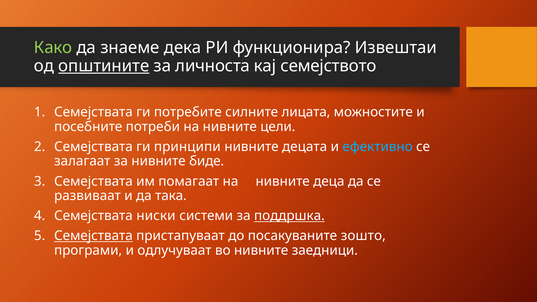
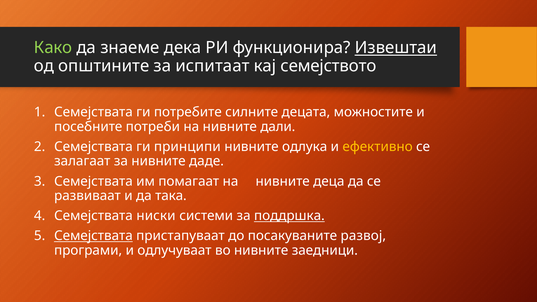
Извештаи underline: none -> present (396, 48)
општините underline: present -> none (104, 66)
личноста: личноста -> испитаат (213, 66)
лицата: лицата -> децата (306, 112)
цели: цели -> дали (278, 127)
децата: децата -> одлука (305, 147)
ефективно colour: light blue -> yellow (378, 147)
биде: биде -> даде (206, 161)
зошто: зошто -> развој (363, 236)
